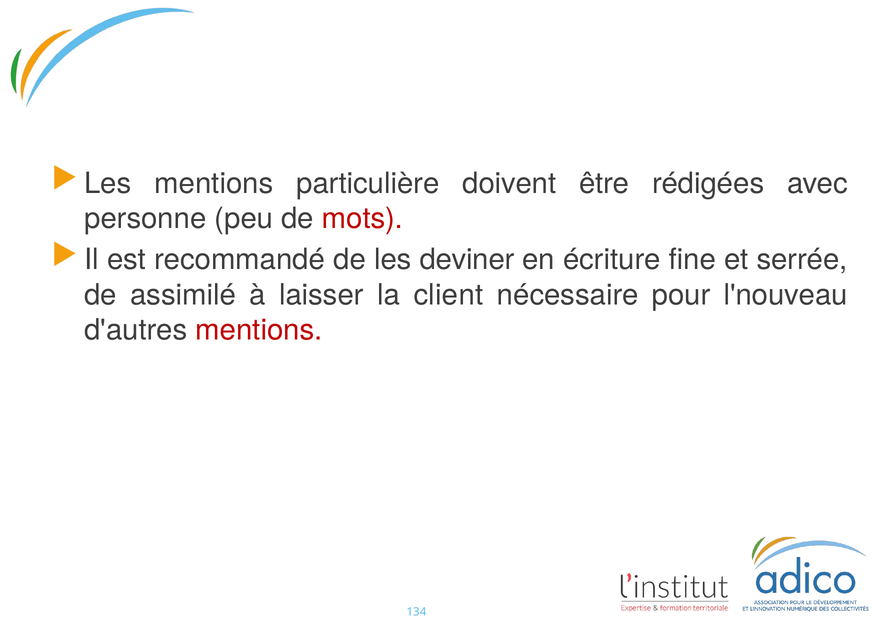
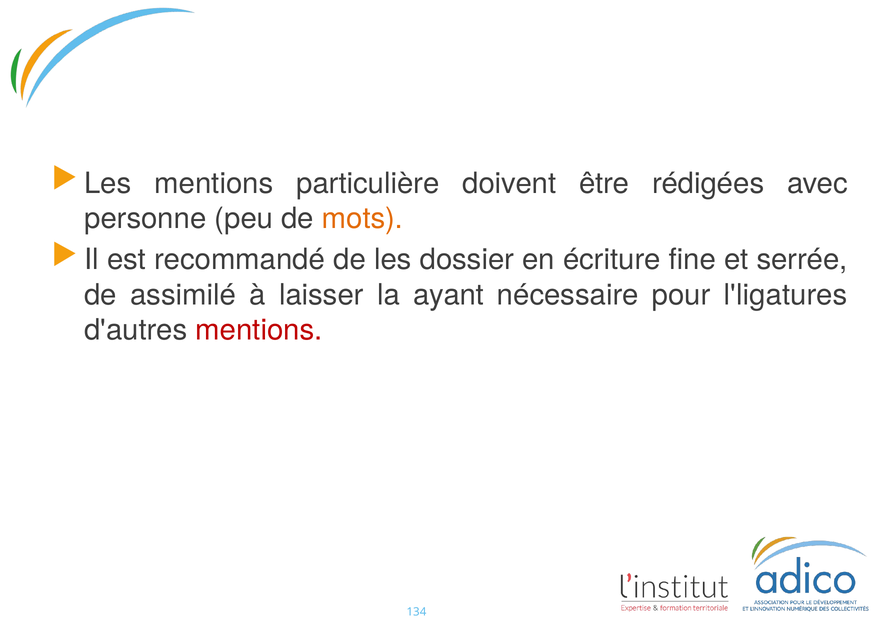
mots colour: red -> orange (362, 219)
deviner: deviner -> dossier (467, 260)
client: client -> ayant (449, 295)
l'nouveau: l'nouveau -> l'ligatures (786, 295)
